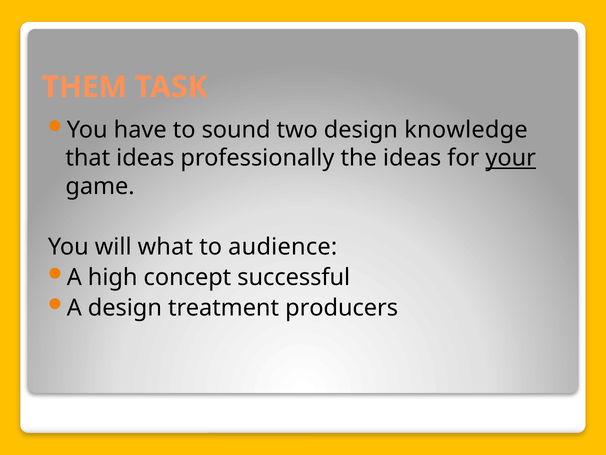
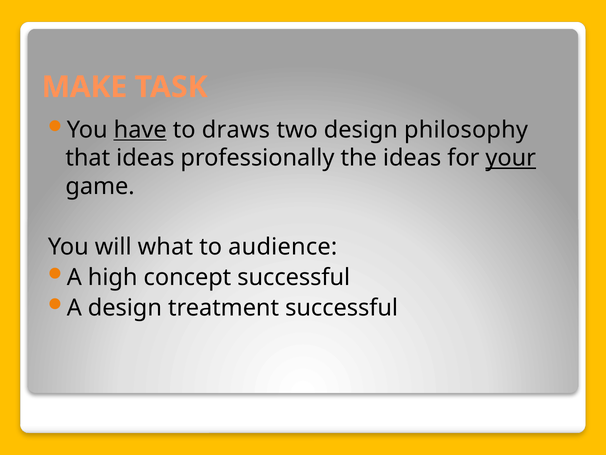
THEM: THEM -> MAKE (84, 87)
have underline: none -> present (140, 130)
sound: sound -> draws (236, 130)
knowledge: knowledge -> philosophy (466, 130)
treatment producers: producers -> successful (342, 307)
